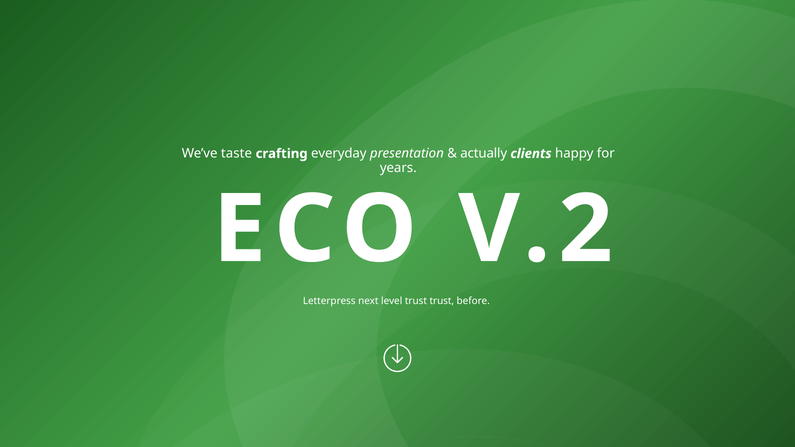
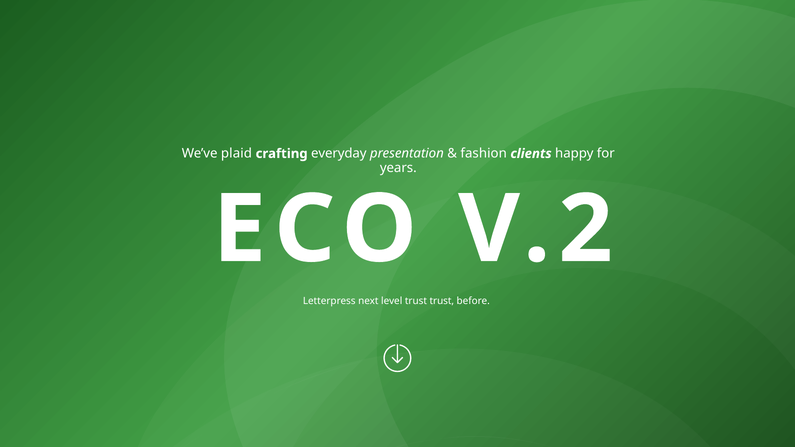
taste: taste -> plaid (236, 154)
actually: actually -> fashion (484, 154)
